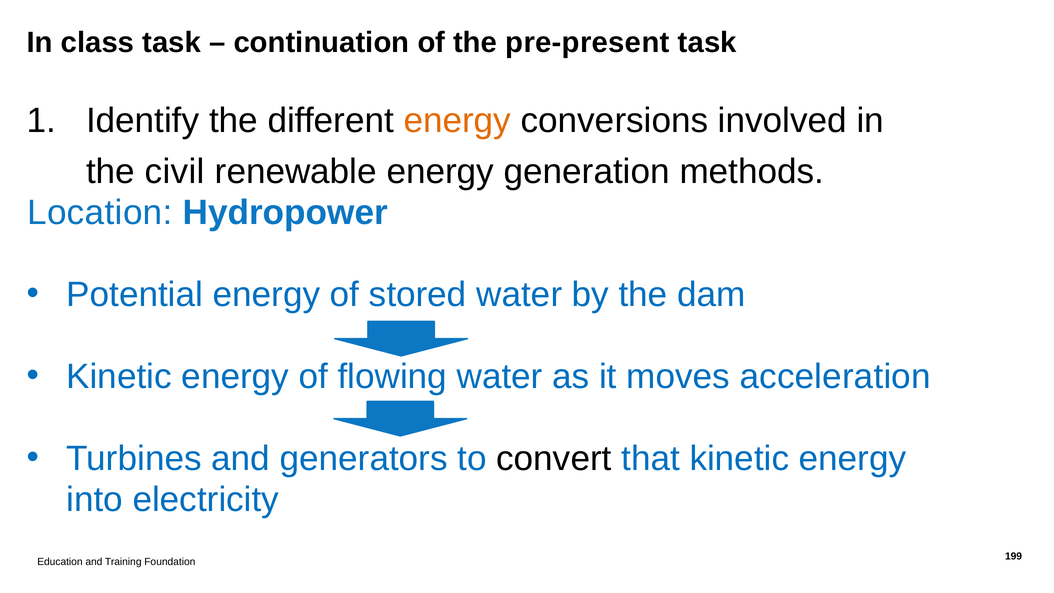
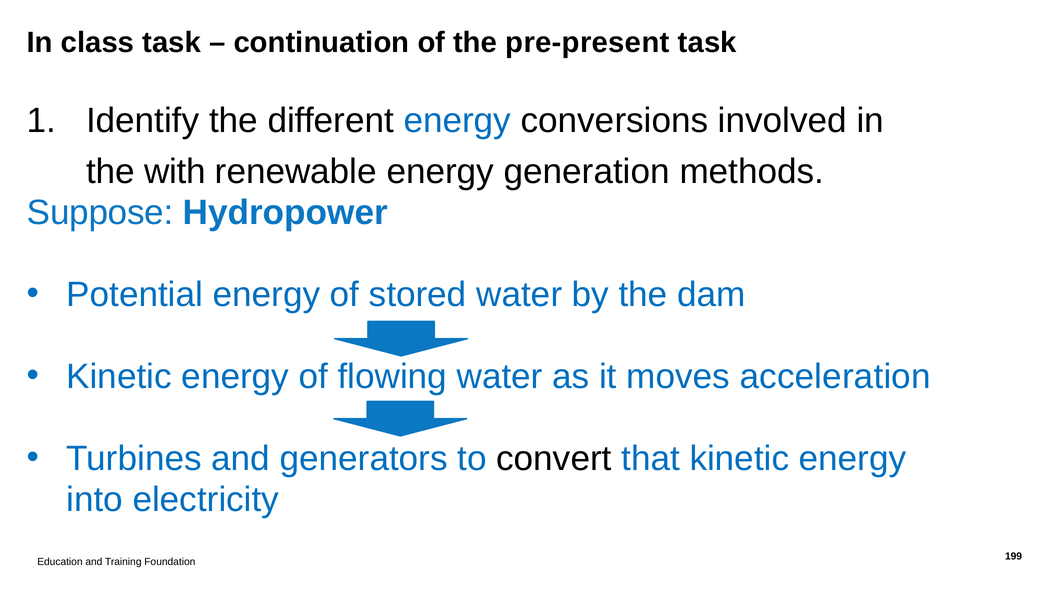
energy colour: orange -> blue (457, 121)
civil: civil -> with (175, 171)
Location: Location -> Suppose (100, 212)
